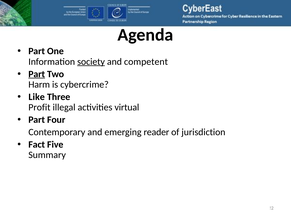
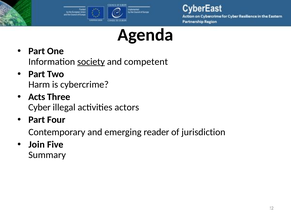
Part underline: present -> none (37, 74)
Like: Like -> Acts (37, 97)
Profit: Profit -> Cyber (39, 107)
virtual: virtual -> actors (127, 107)
Fact: Fact -> Join (37, 145)
